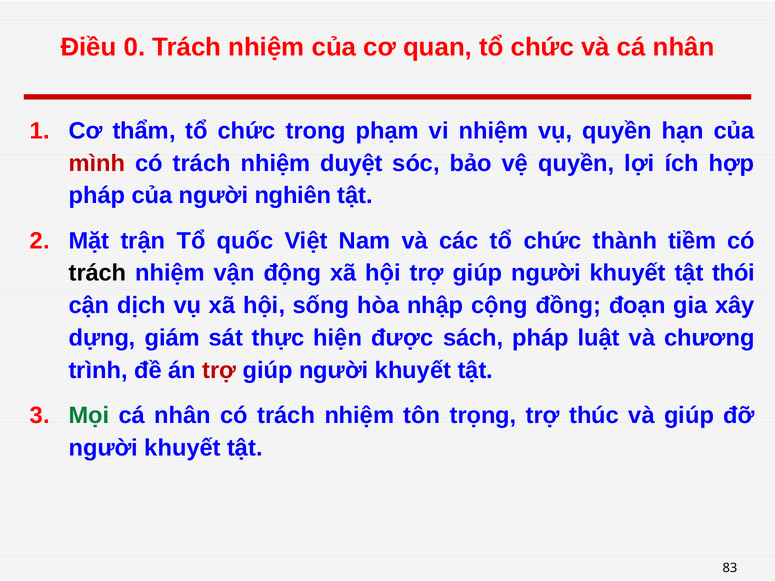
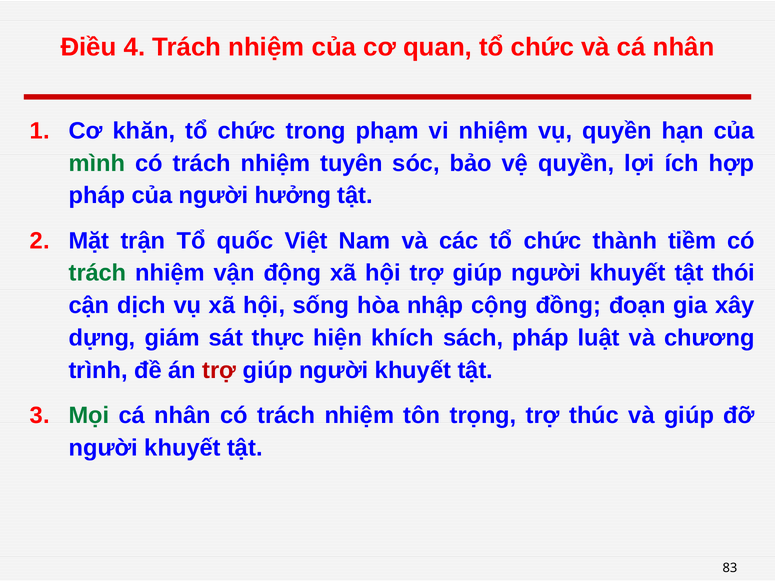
0: 0 -> 4 (134, 47)
thẩm: thẩm -> khăn (144, 131)
mình colour: red -> green (97, 163)
duyệt: duyệt -> tuyên (351, 163)
nghiên: nghiên -> hưởng (293, 196)
trách colour: black -> green (98, 273)
được: được -> khích (402, 338)
